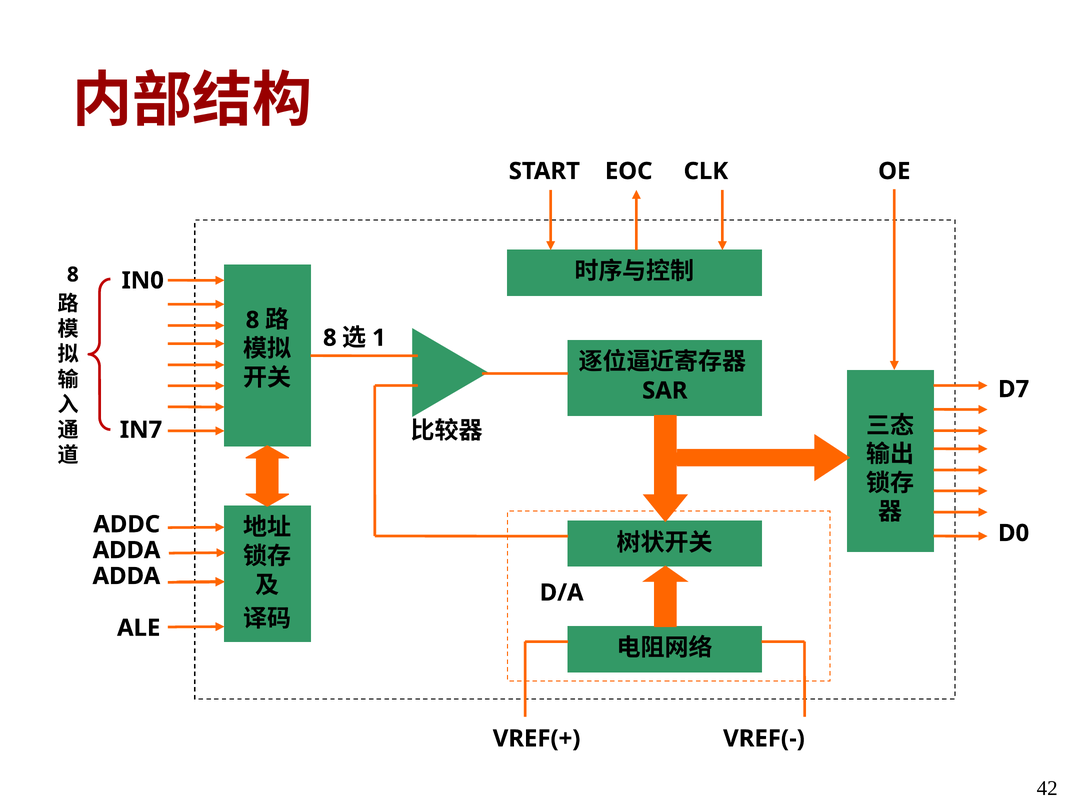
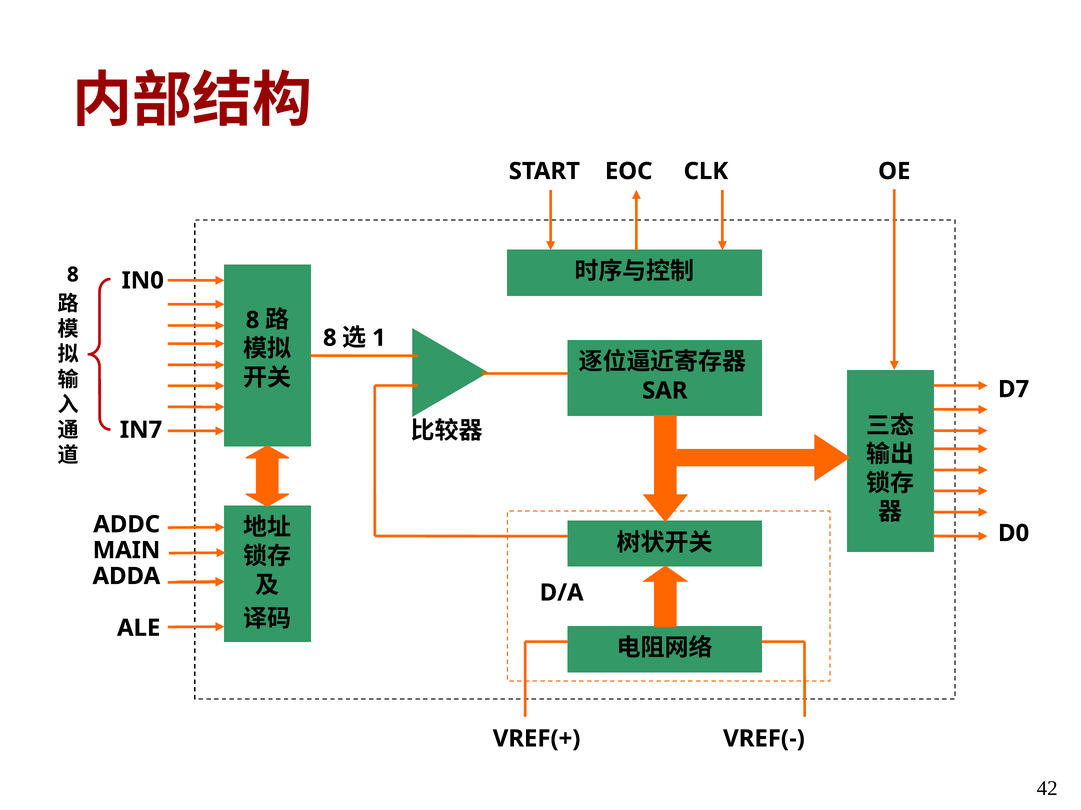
ADDA: ADDA -> MAIN (126, 551)
